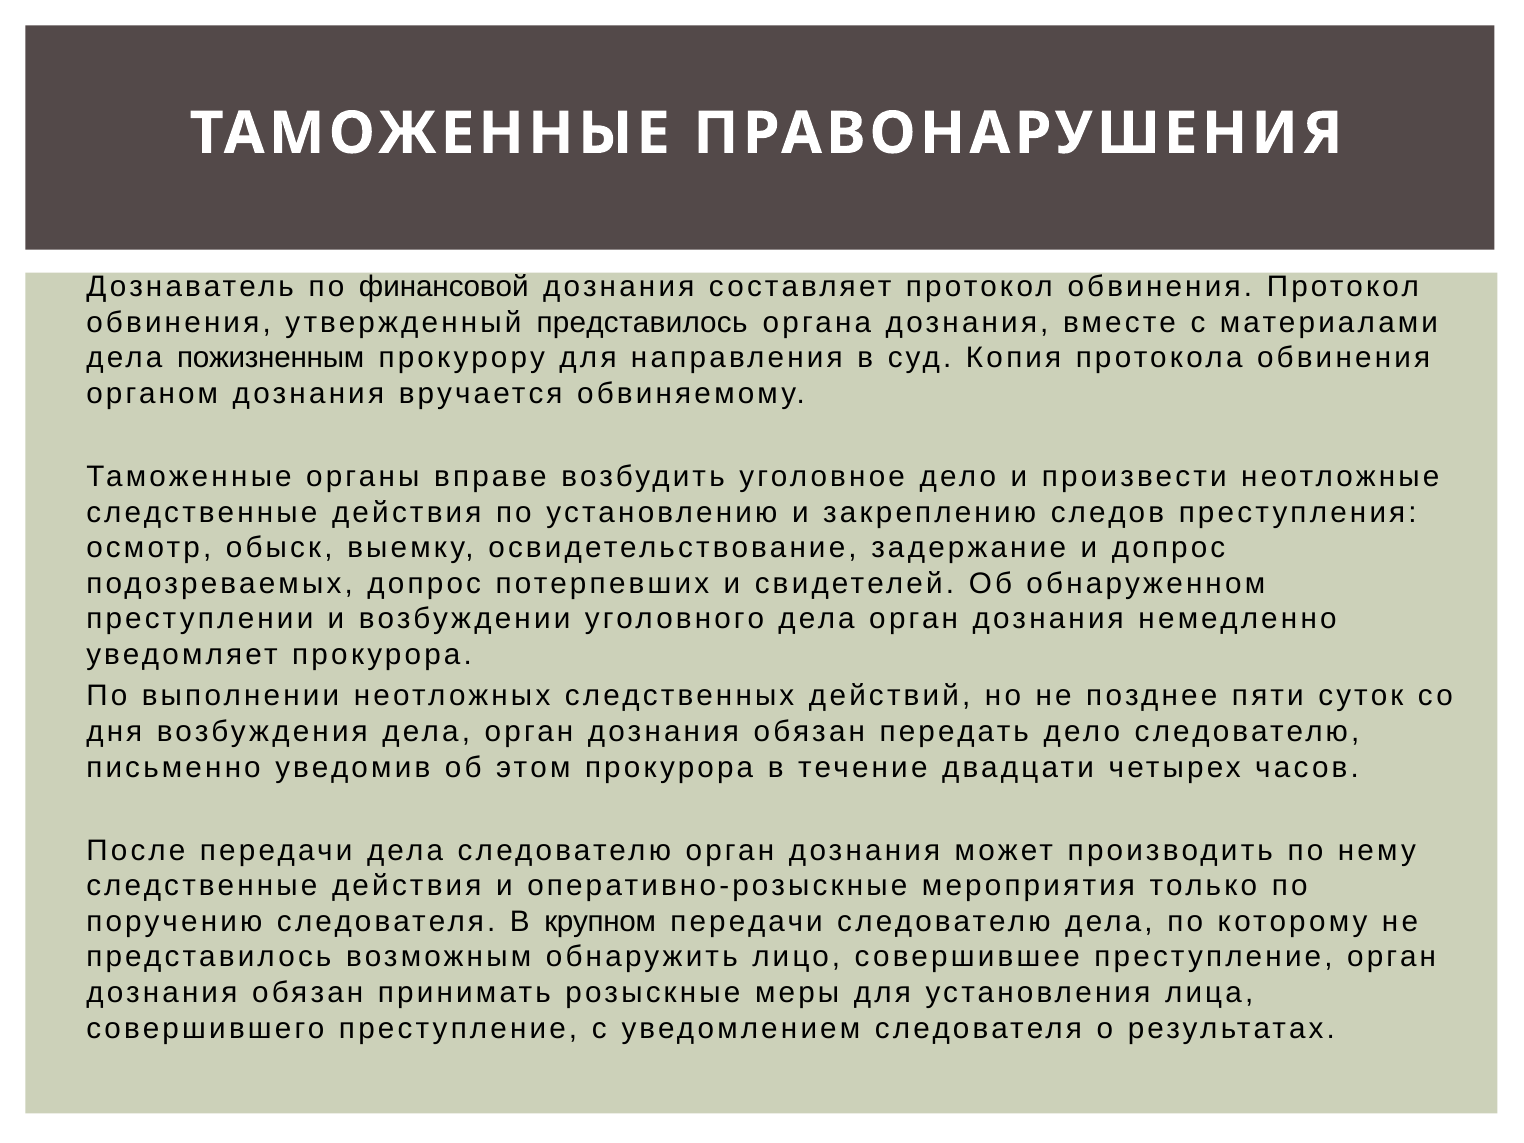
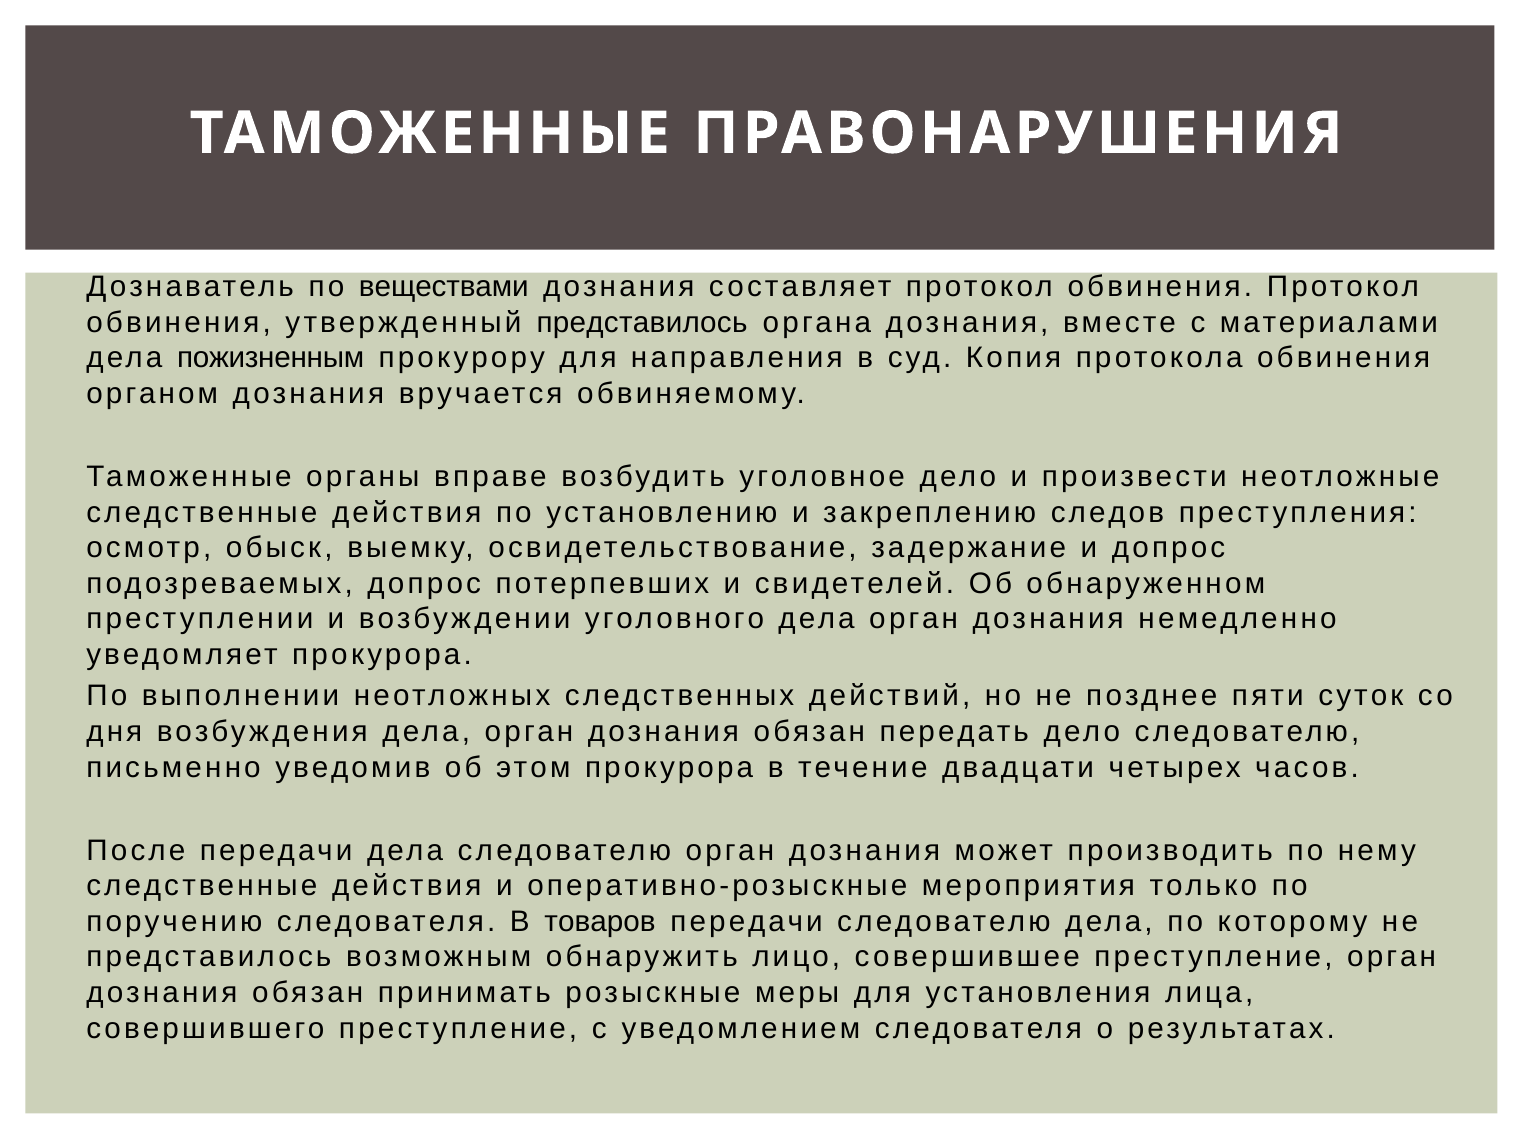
финансовой: финансовой -> веществами (444, 287)
крупном: крупном -> товаров (600, 921)
